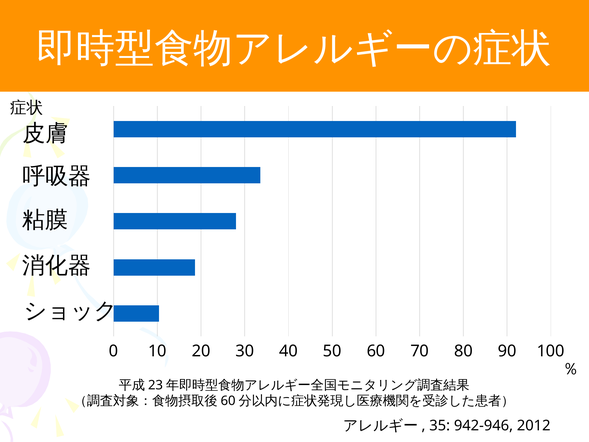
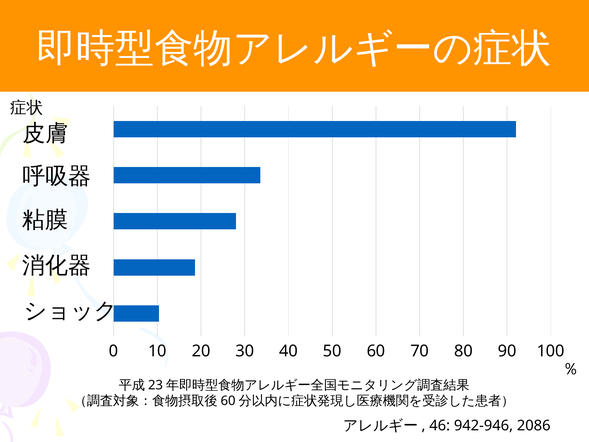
35: 35 -> 46 (440, 425)
2012: 2012 -> 2086 (534, 425)
